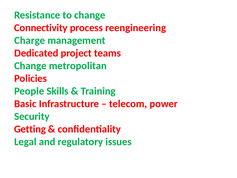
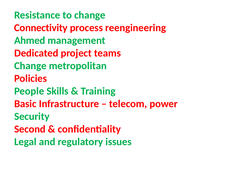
Charge: Charge -> Ahmed (30, 40)
Getting: Getting -> Second (30, 129)
